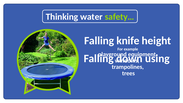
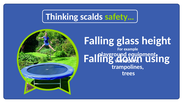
water: water -> scalds (91, 17)
knife: knife -> glass (128, 41)
